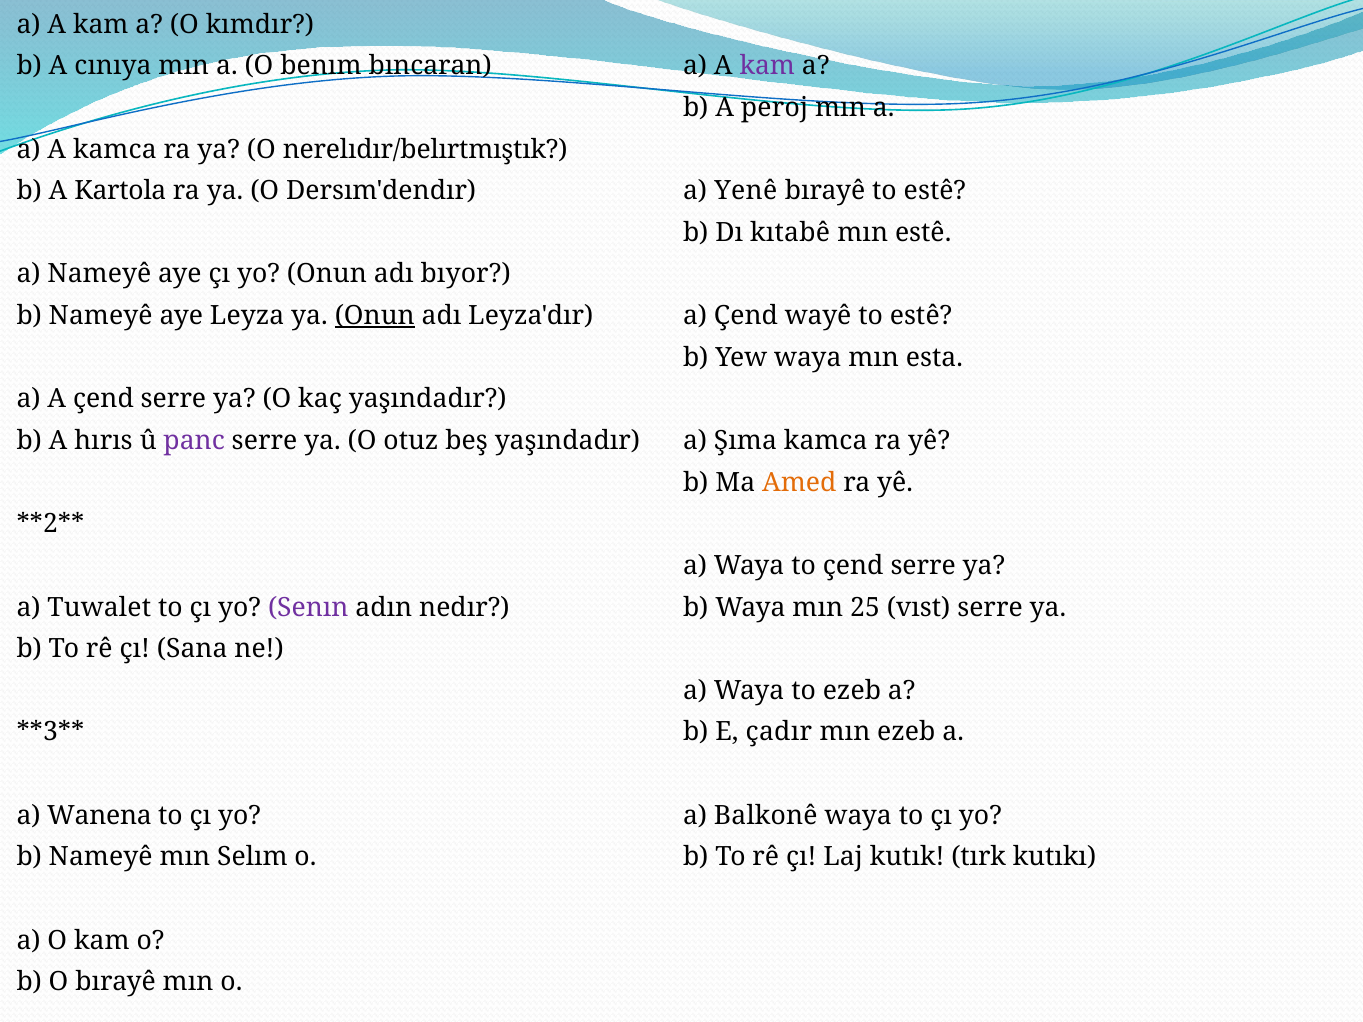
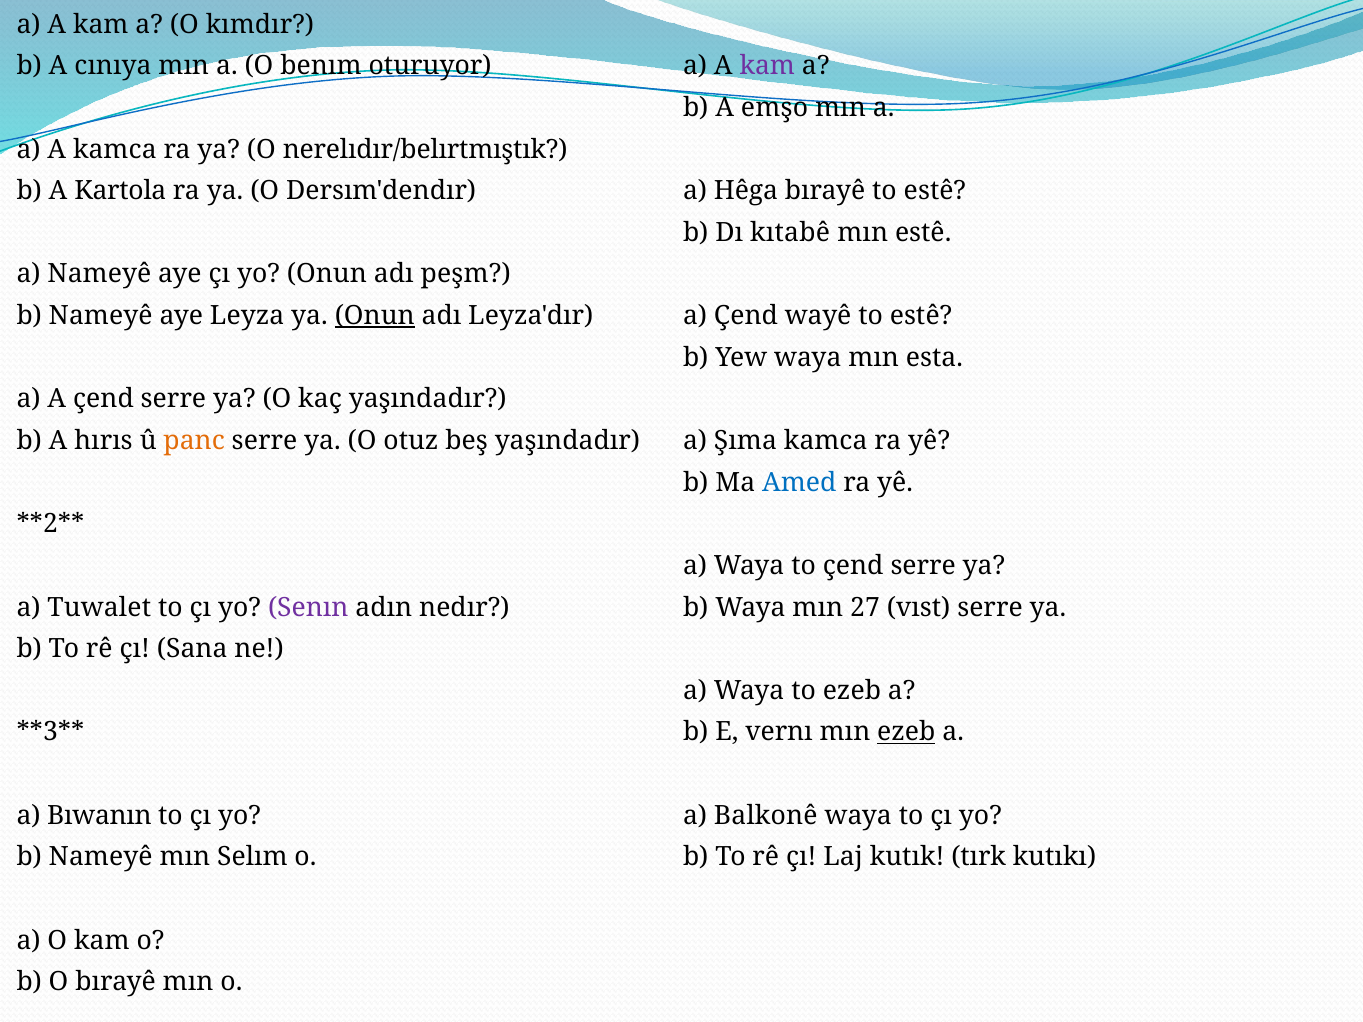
bıncaran: bıncaran -> oturuyor (430, 66)
peroj: peroj -> emşo (775, 108)
Yenê: Yenê -> Hêga (746, 191)
bıyor: bıyor -> peşm (466, 274)
panc colour: purple -> orange (194, 441)
Amed colour: orange -> blue (799, 483)
25: 25 -> 27 (865, 607)
çadır: çadır -> vernı (779, 732)
ezeb underline: none -> present (906, 732)
Wanena: Wanena -> Bıwanın (99, 816)
